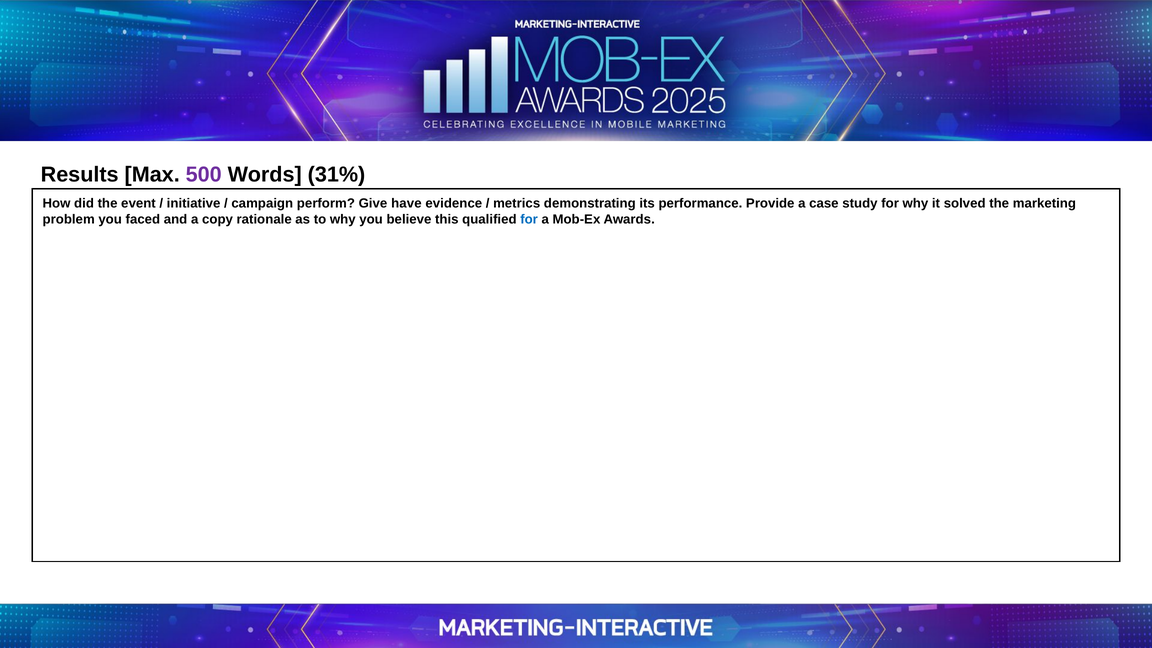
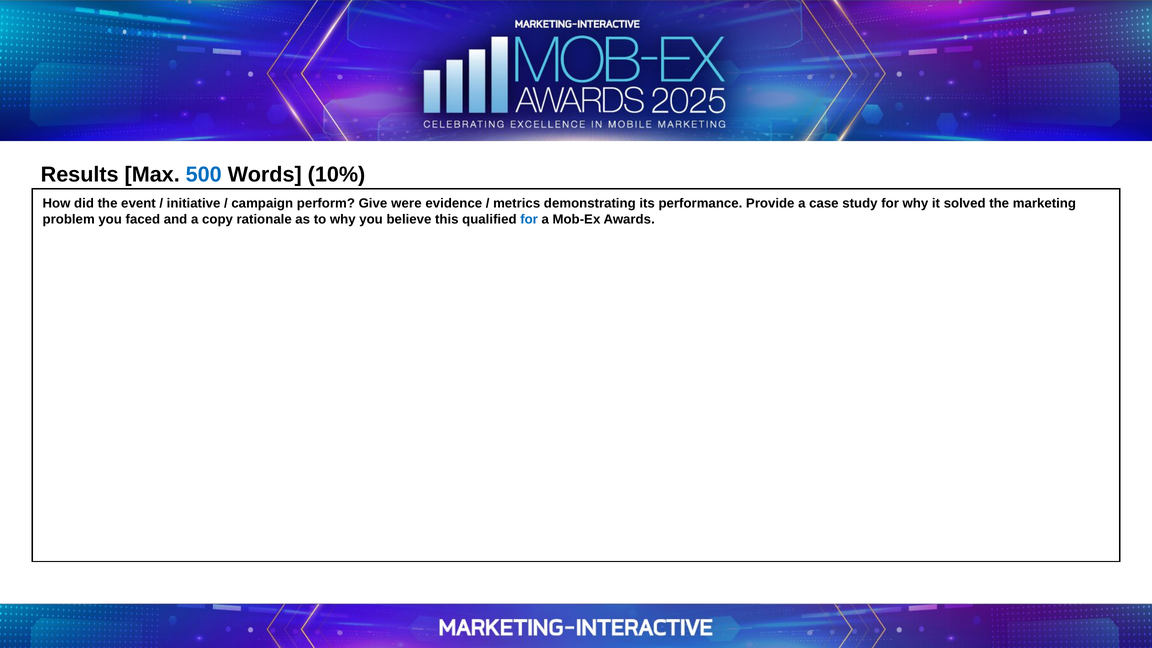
500 colour: purple -> blue (204, 174)
31%: 31% -> 10% (336, 174)
have: have -> were (406, 204)
